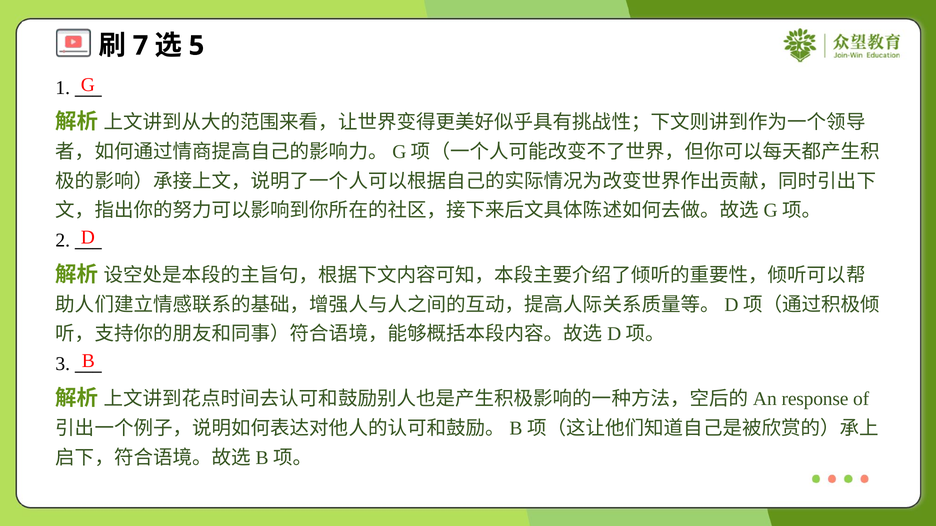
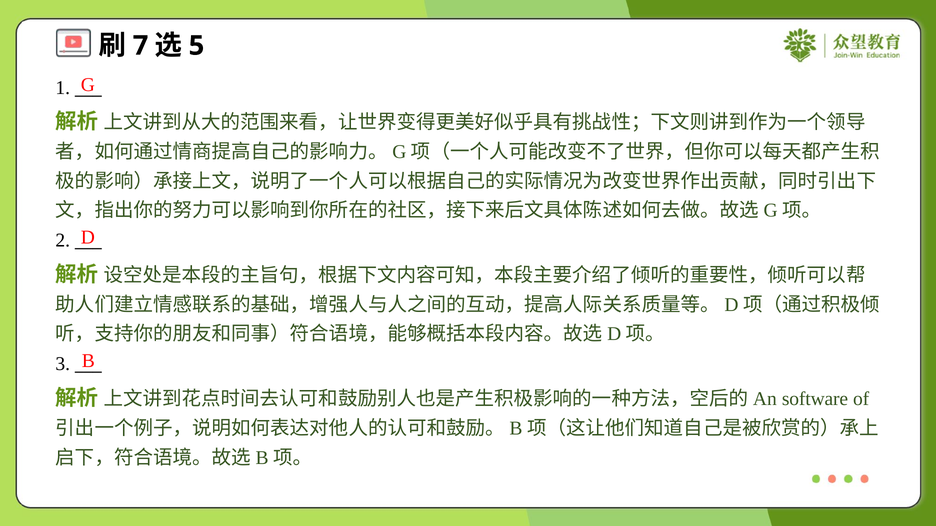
response: response -> software (815, 399)
